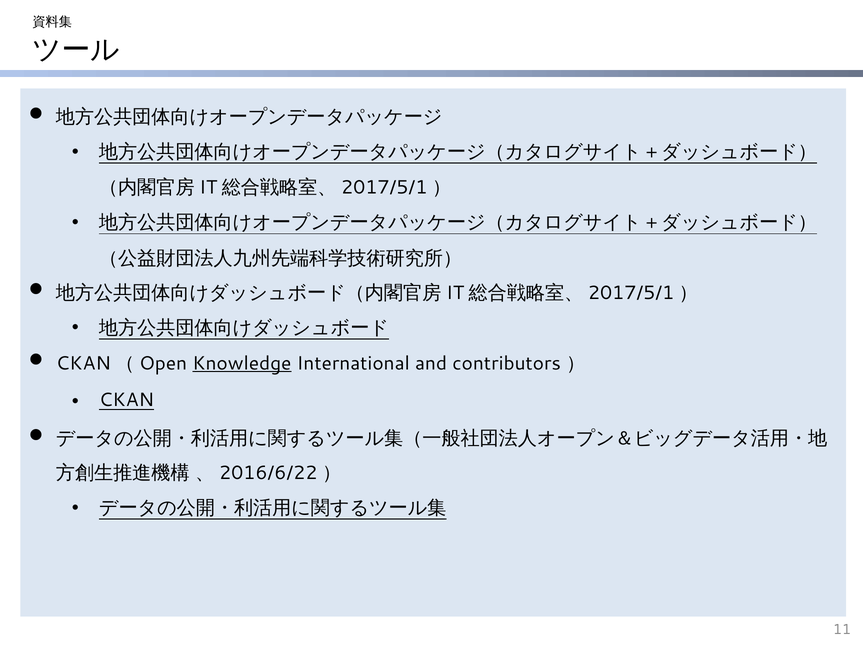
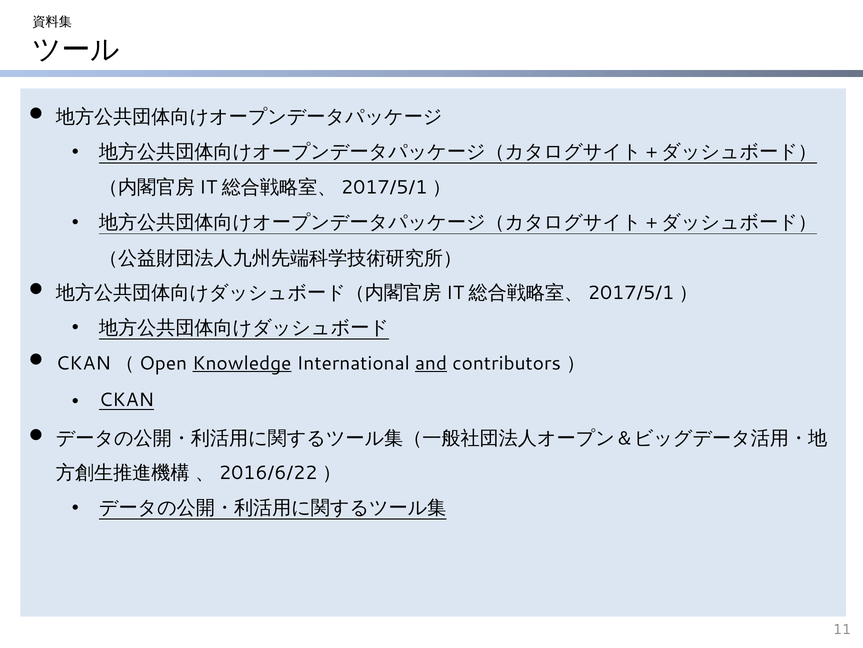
and underline: none -> present (431, 363)
